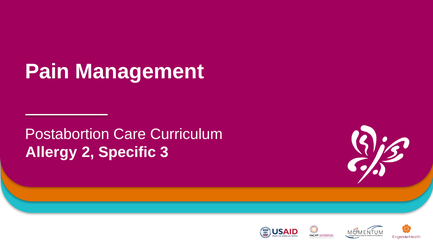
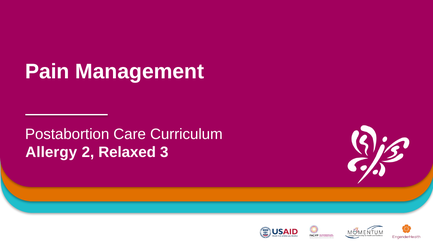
Specific: Specific -> Relaxed (127, 152)
